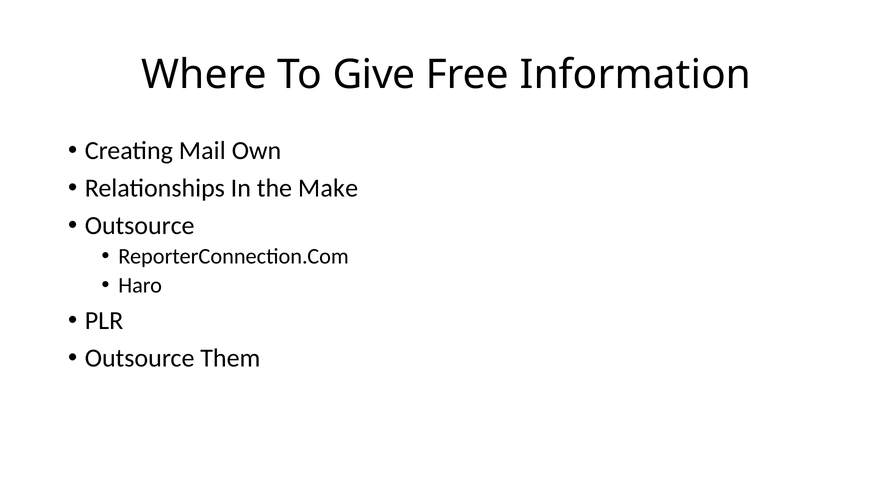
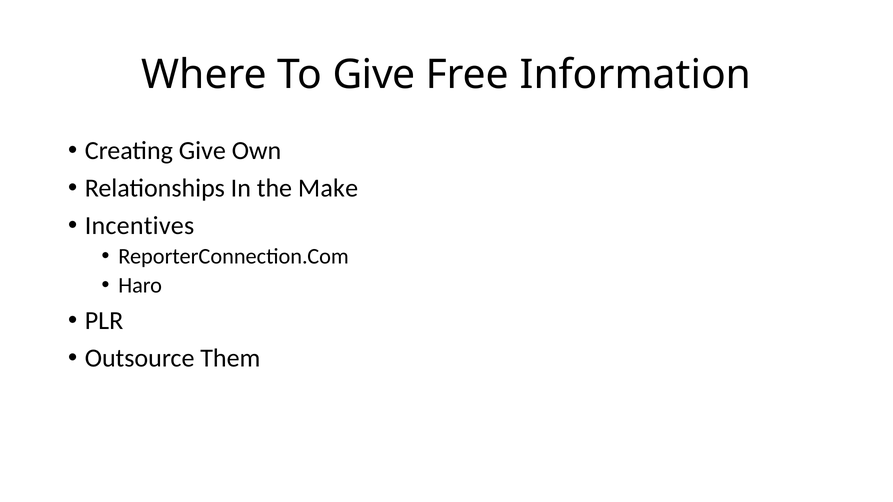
Creating Mail: Mail -> Give (202, 151)
Outsource: Outsource -> Incentives (140, 226)
